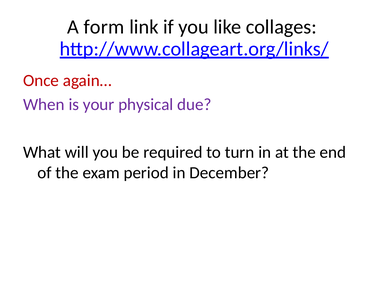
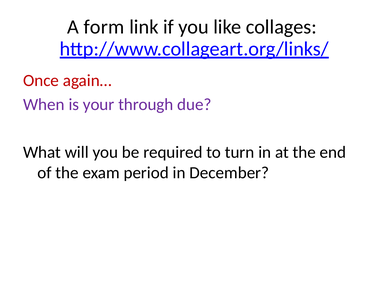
physical: physical -> through (146, 104)
